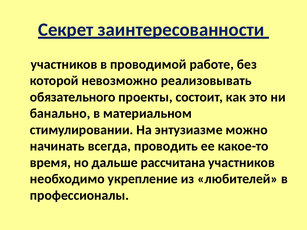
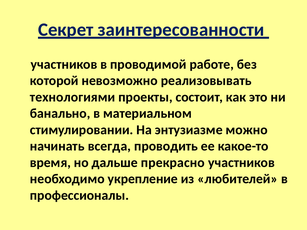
обязательного: обязательного -> технологиями (73, 97)
рассчитана: рассчитана -> прекрасно (173, 163)
